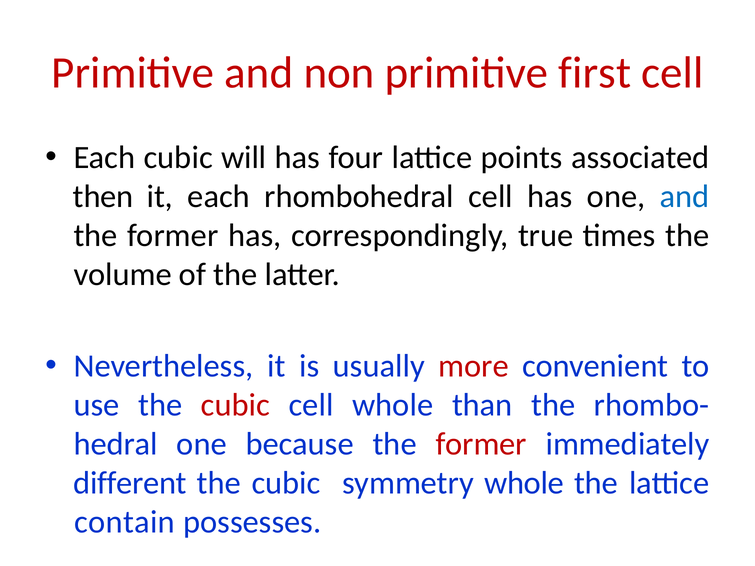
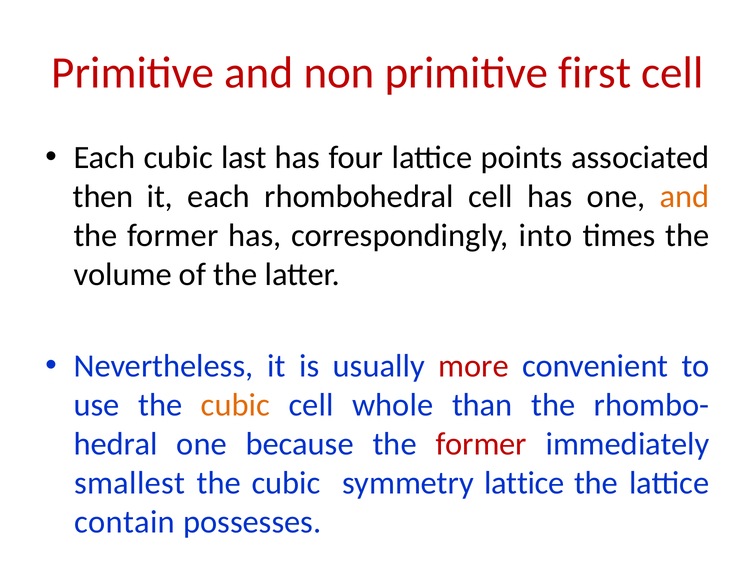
will: will -> last (244, 158)
and colour: blue -> orange (685, 197)
true: true -> into (545, 236)
cubic colour: red -> orange (235, 405)
different: different -> smallest (130, 483)
symmetry whole: whole -> lattice (524, 483)
